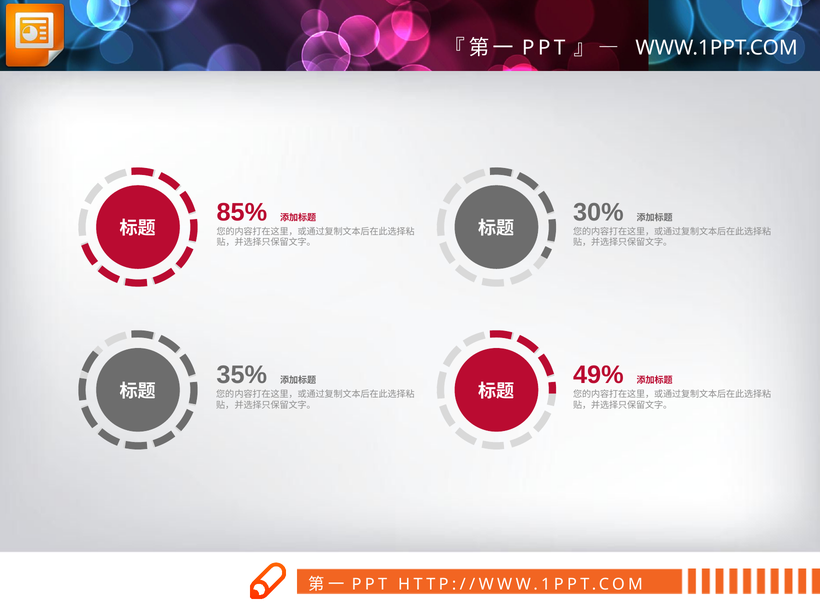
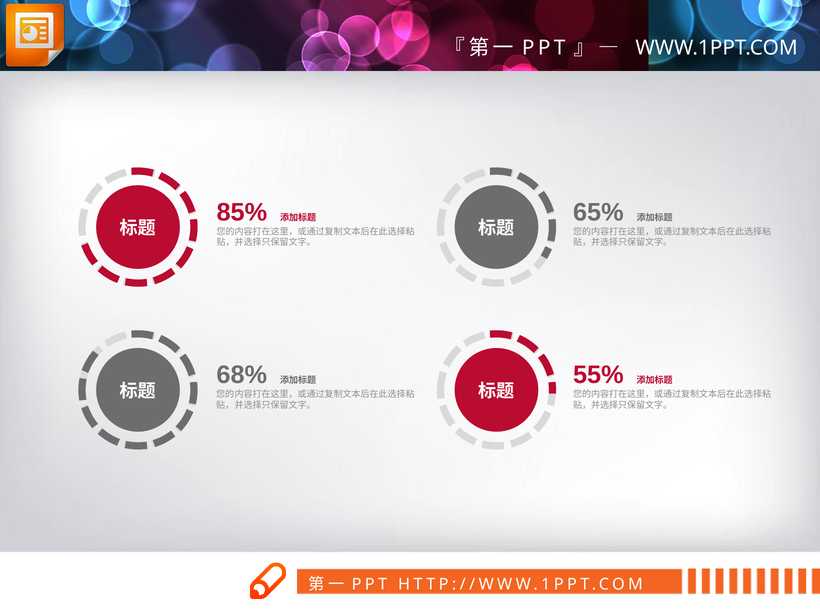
30%: 30% -> 65% (598, 212)
35%: 35% -> 68% (242, 375)
49%: 49% -> 55% (598, 375)
